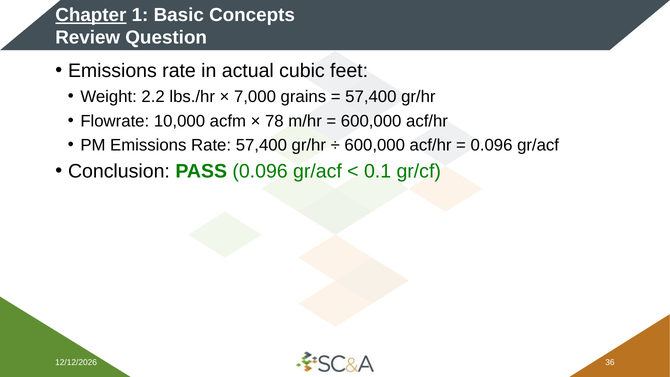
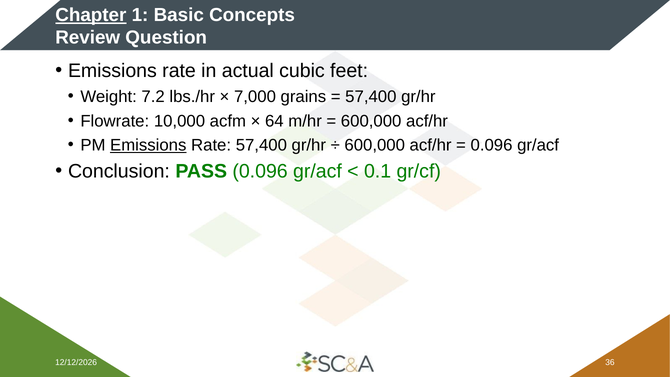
2.2: 2.2 -> 7.2 (153, 97)
78: 78 -> 64 (274, 121)
Emissions underline: none -> present (148, 145)
